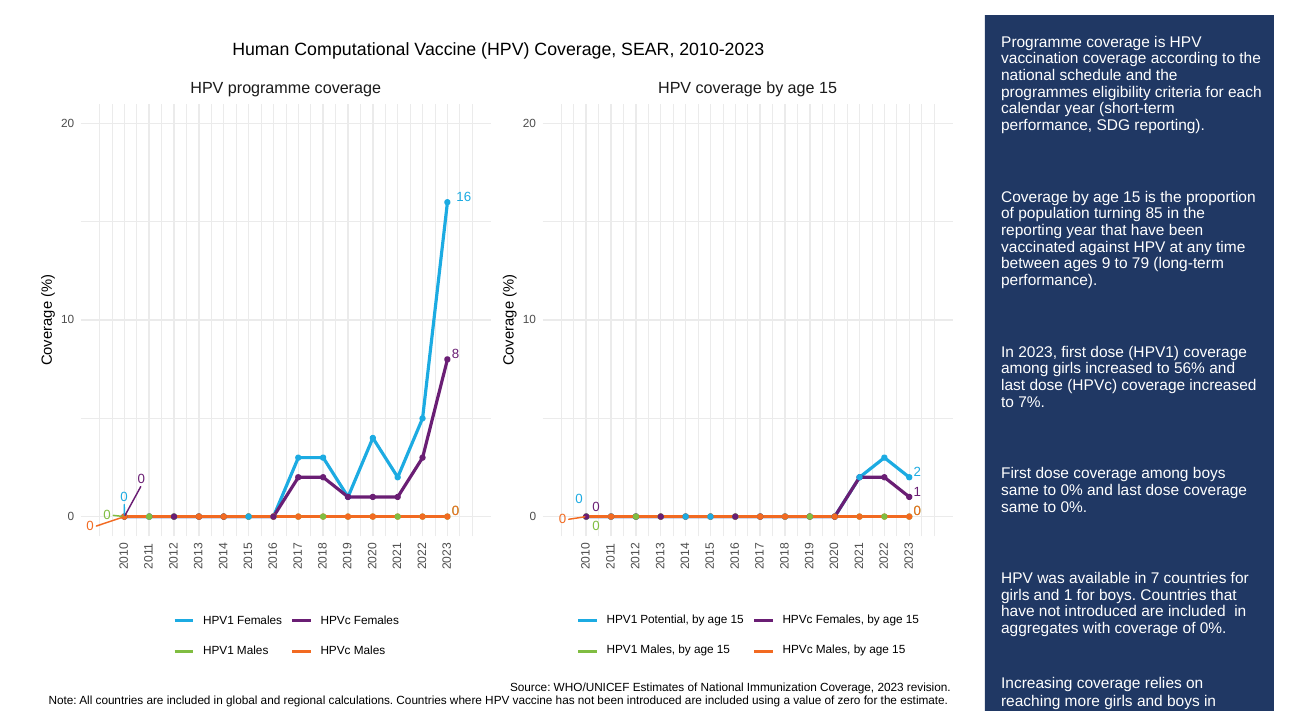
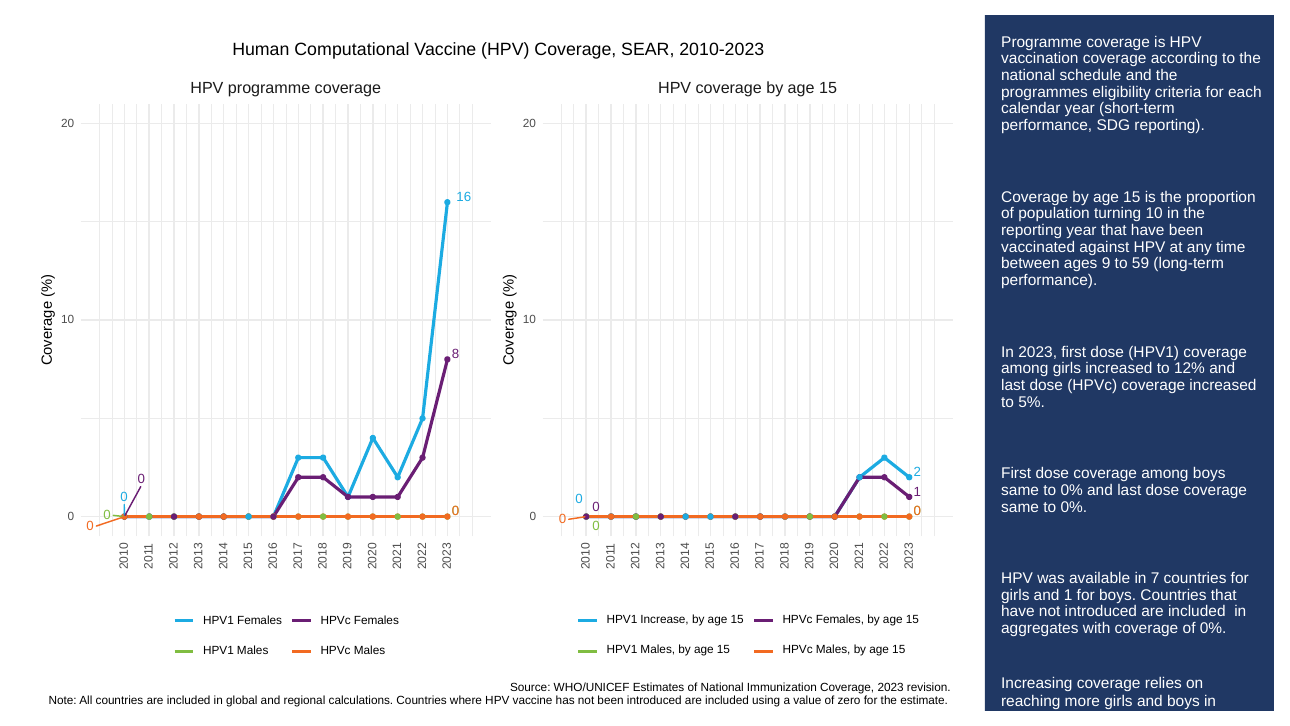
turning 85: 85 -> 10 (1154, 214)
79: 79 -> 59 (1141, 264)
56%: 56% -> 12% (1190, 368)
7%: 7% -> 5% (1032, 402)
Potential: Potential -> Increase (665, 619)
